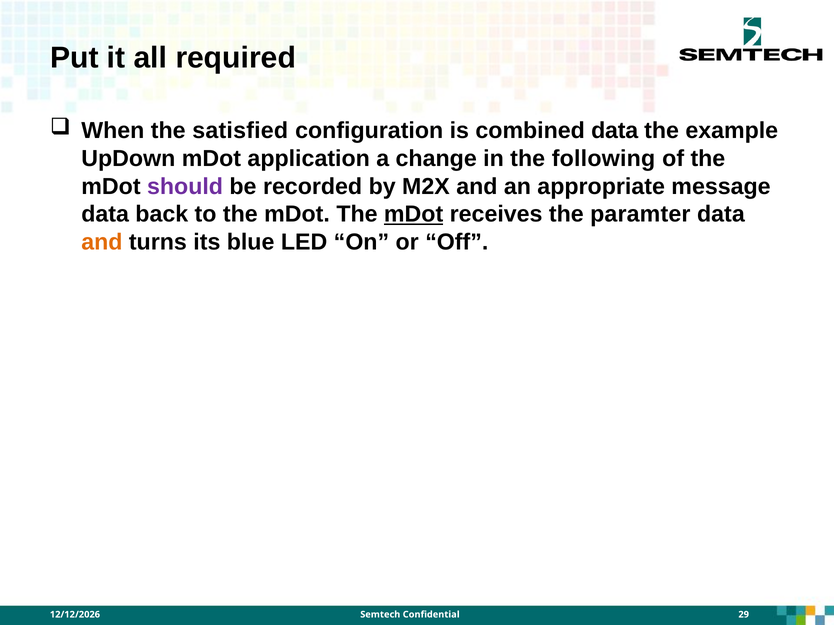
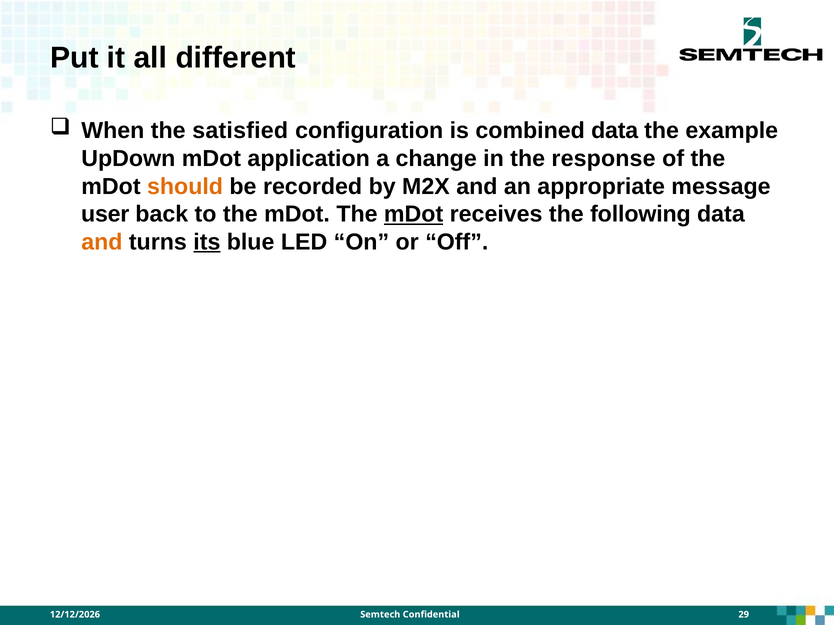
required: required -> different (236, 58)
following: following -> response (604, 159)
should colour: purple -> orange (185, 187)
data: data -> user (105, 214)
paramter: paramter -> following (640, 214)
its underline: none -> present (207, 242)
